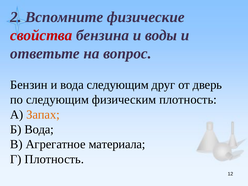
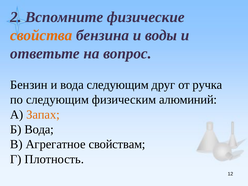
свойства colour: red -> orange (41, 35)
дверь: дверь -> ручка (207, 85)
физическим плотность: плотность -> алюминий (188, 100)
материала: материала -> свойствам (117, 144)
